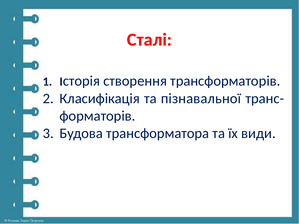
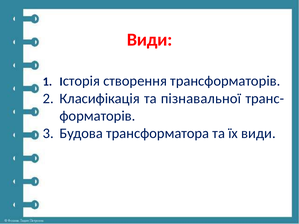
Сталі: Сталі -> Види (150, 40)
